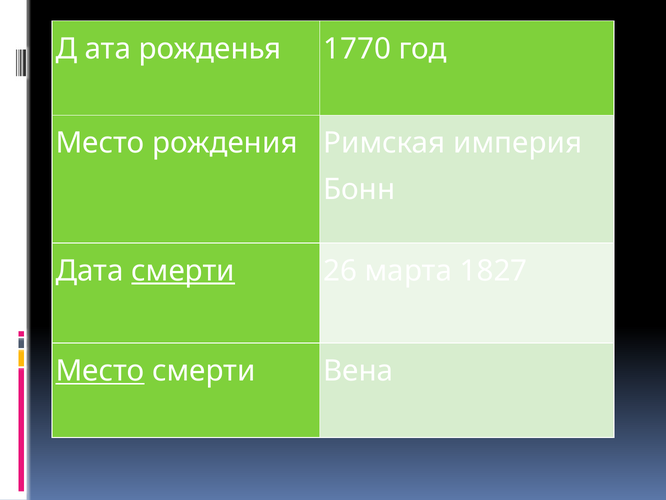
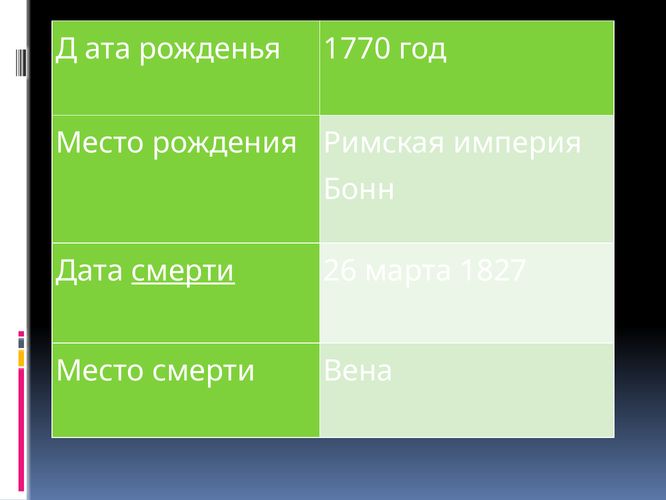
Место underline: present -> none (100, 371)
